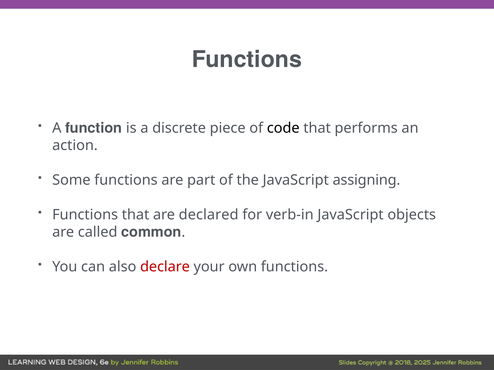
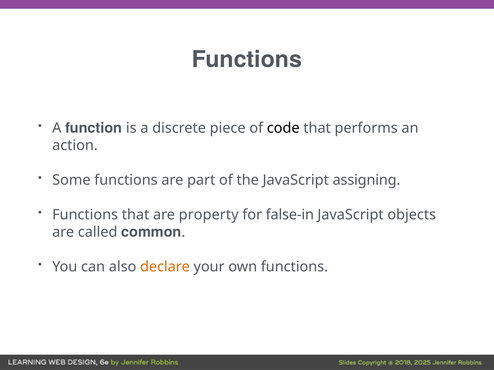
declared: declared -> property (209, 215)
verb-in: verb-in -> false-in (290, 215)
declare colour: red -> orange (165, 267)
